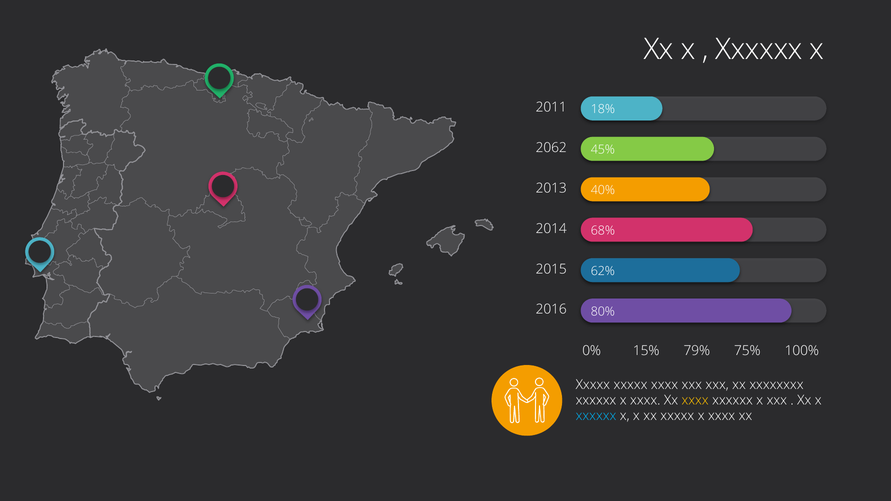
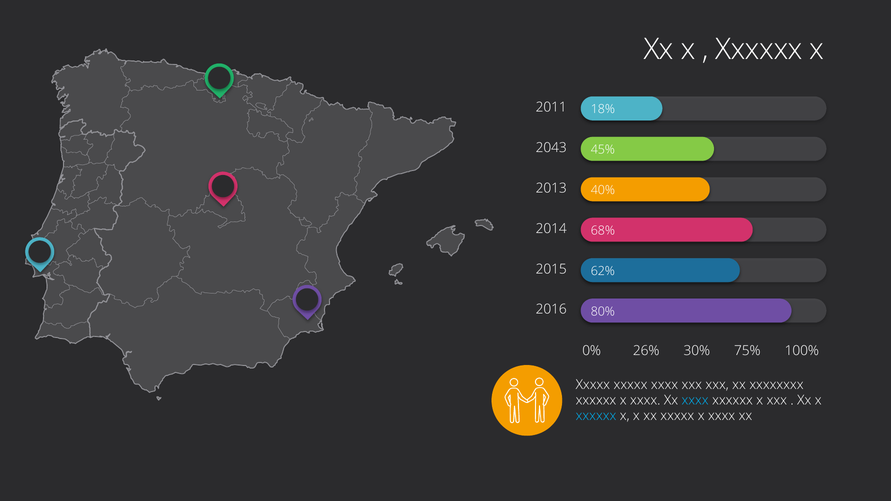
2062: 2062 -> 2043 (551, 148)
15%: 15% -> 26% (646, 351)
79%: 79% -> 30% (697, 351)
xxxx colour: yellow -> light blue (695, 400)
